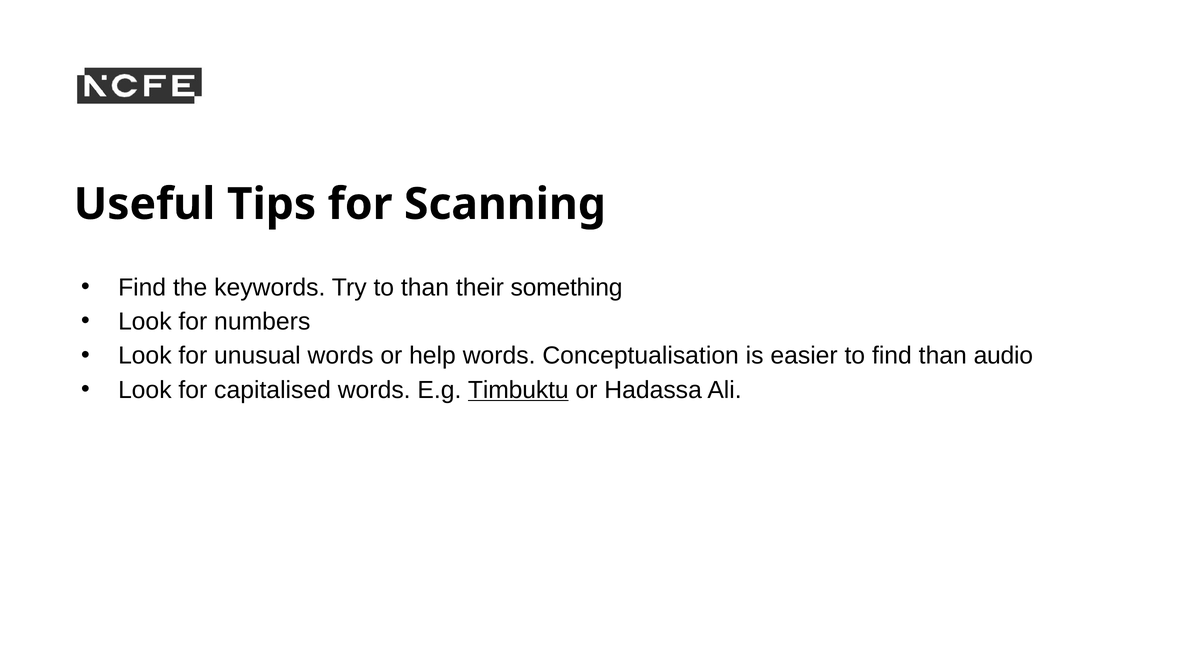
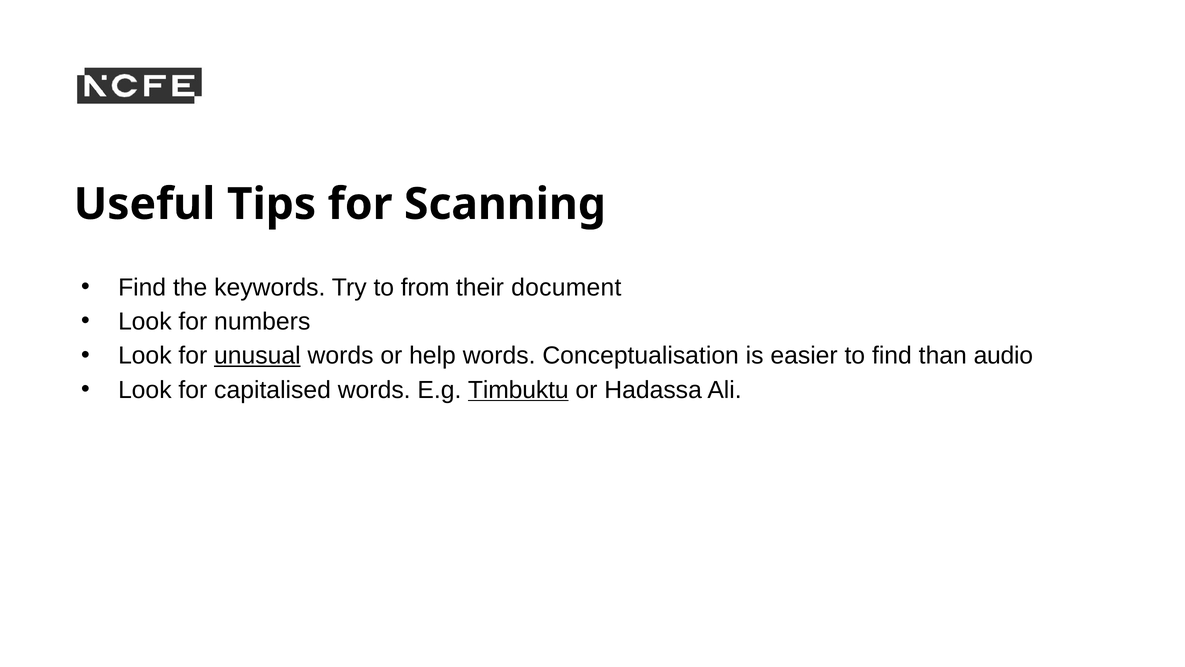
to than: than -> from (425, 287)
something: something -> document (566, 287)
unusual underline: none -> present (257, 356)
